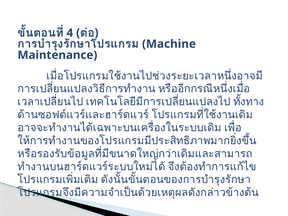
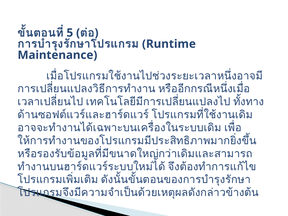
4: 4 -> 5 (70, 33)
Machine: Machine -> Runtime (169, 44)
